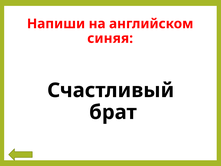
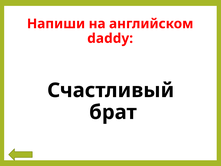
синяя: синяя -> daddy (110, 38)
